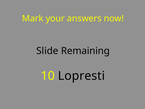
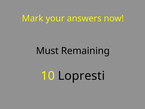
Slide: Slide -> Must (47, 51)
